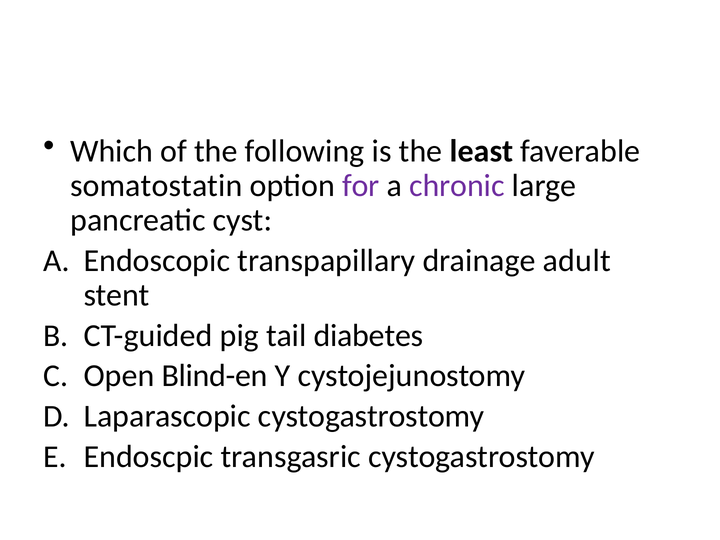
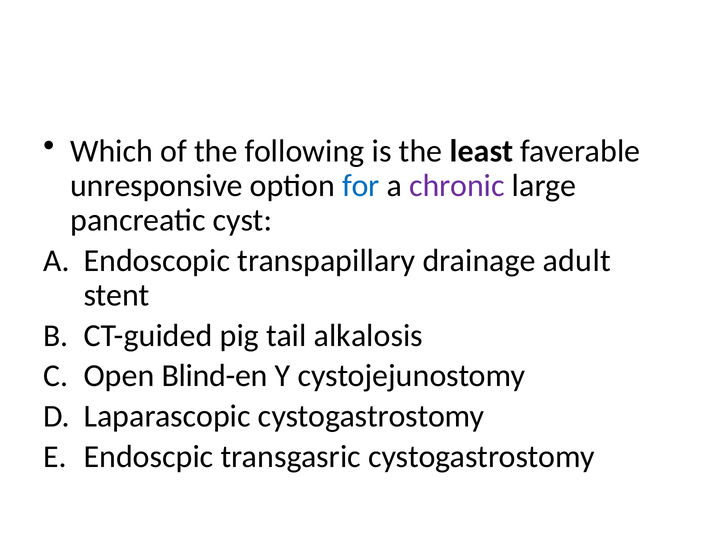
somatostatin: somatostatin -> unresponsive (156, 186)
for colour: purple -> blue (361, 186)
diabetes: diabetes -> alkalosis (368, 335)
